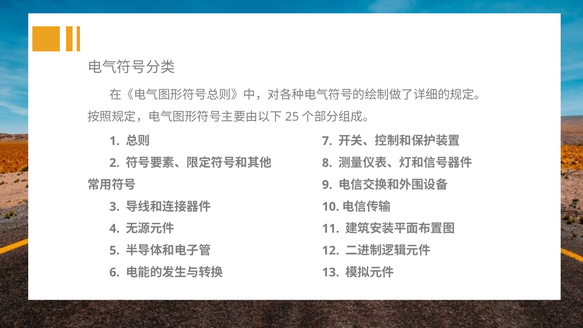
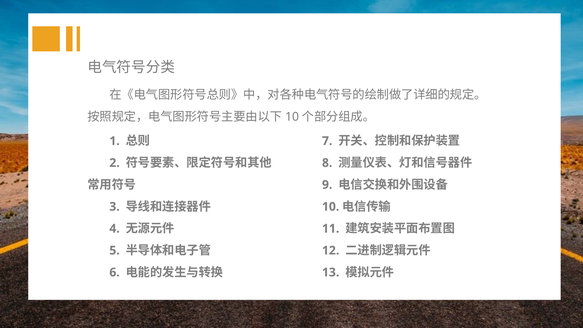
25: 25 -> 10 (292, 117)
